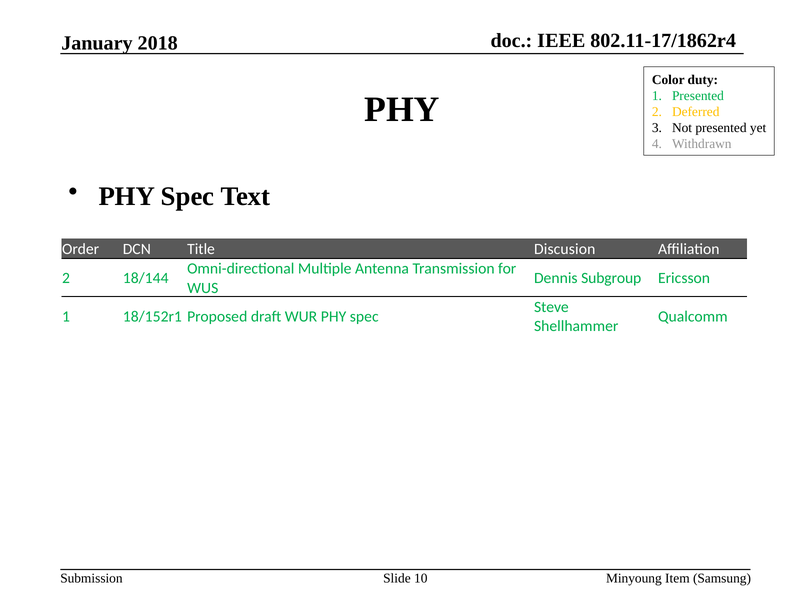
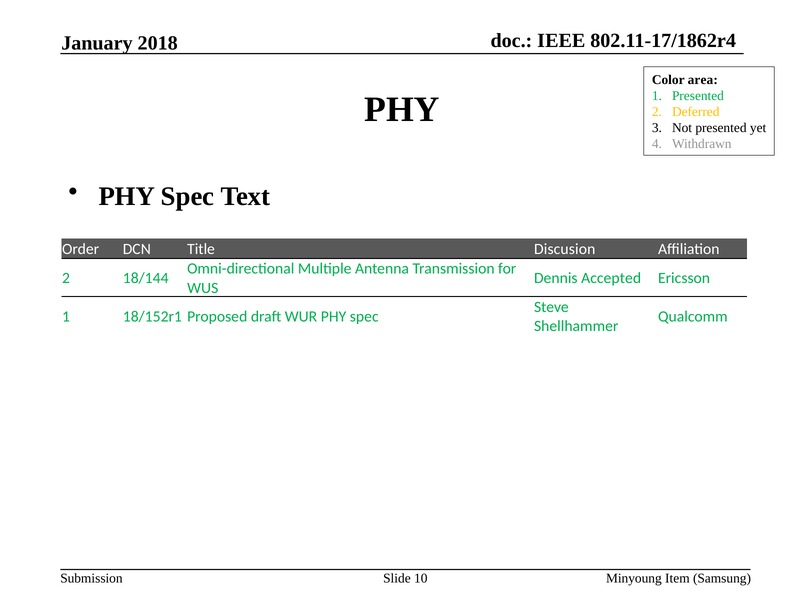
duty: duty -> area (703, 80)
Subgroup: Subgroup -> Accepted (611, 278)
